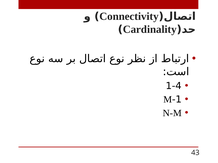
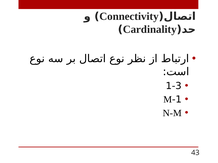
1-4: 1-4 -> 1-3 (174, 86)
